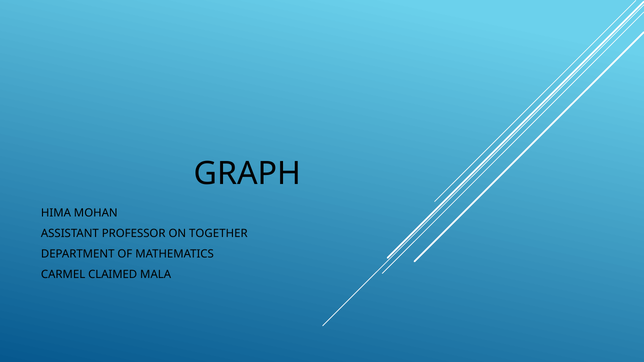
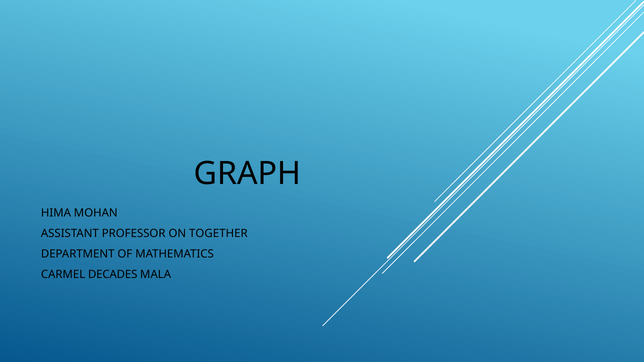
CLAIMED: CLAIMED -> DECADES (113, 275)
